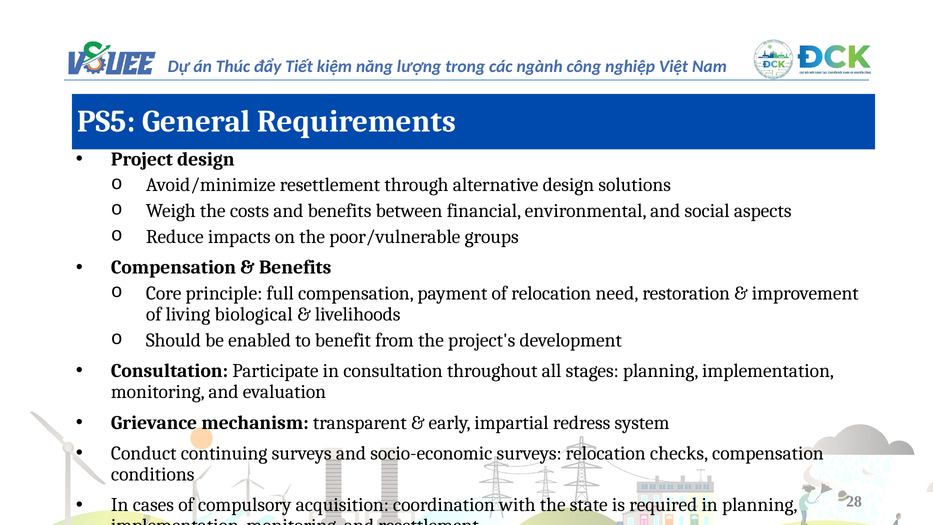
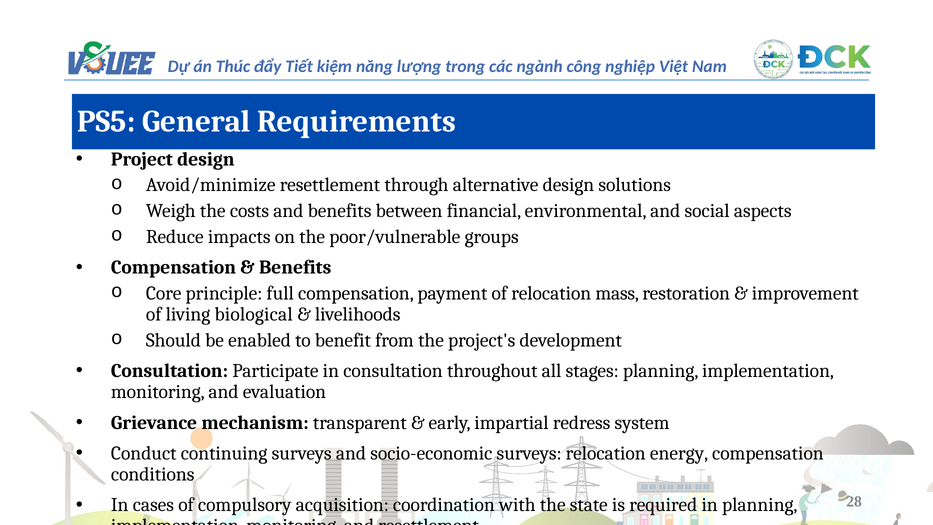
need: need -> mass (617, 293)
checks: checks -> energy (679, 453)
